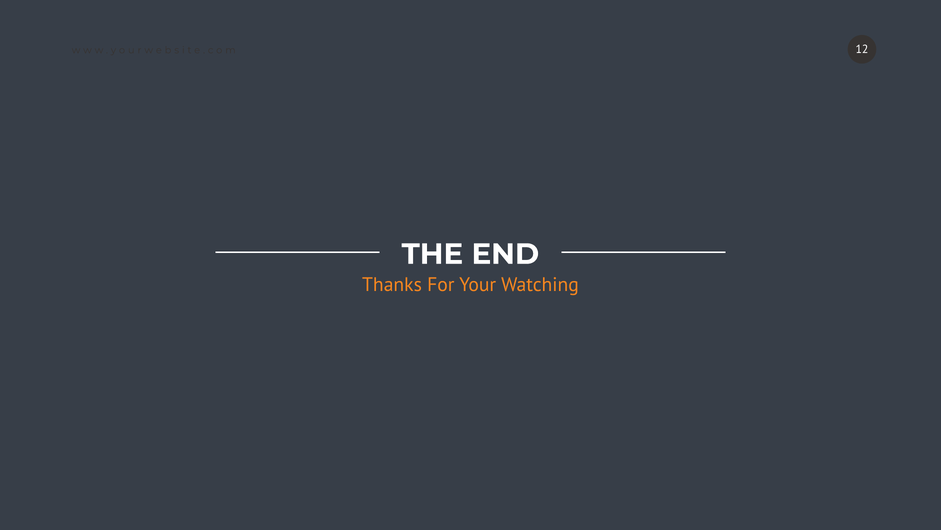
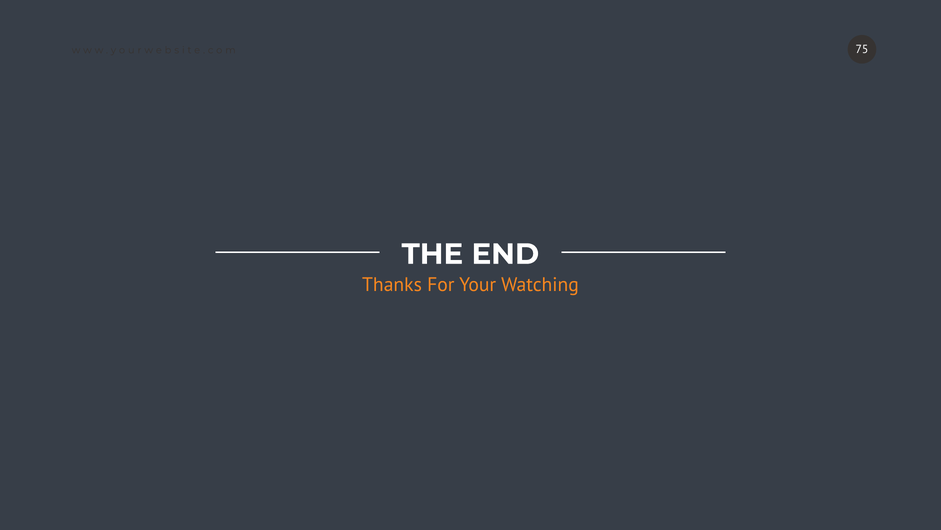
12: 12 -> 75 (862, 49)
